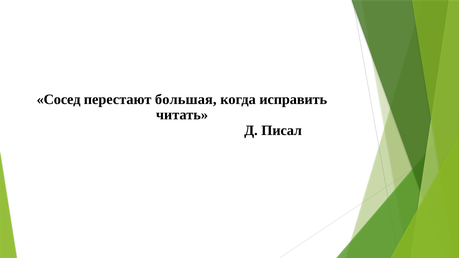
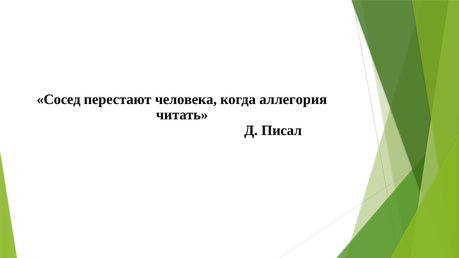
большая: большая -> человека (186, 99)
исправить: исправить -> аллегория (293, 99)
